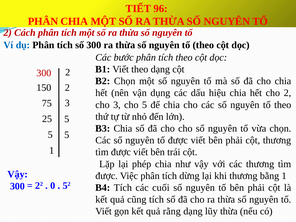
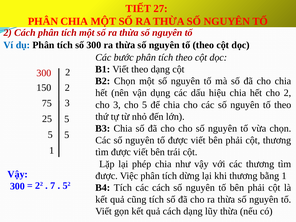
96: 96 -> 27 (161, 9)
0: 0 -> 7 (53, 186)
các cuối: cuối -> cách (161, 188)
quả rằng: rằng -> cách (172, 211)
